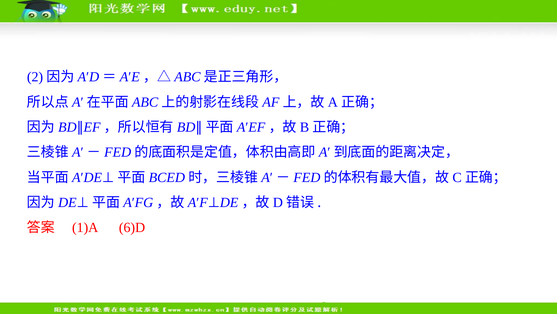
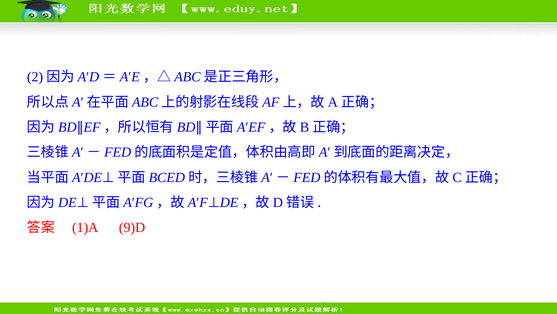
6)D: 6)D -> 9)D (132, 227)
